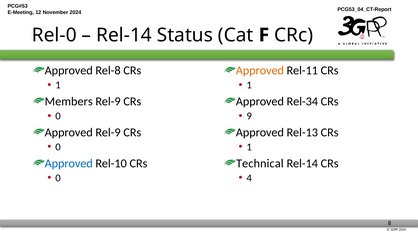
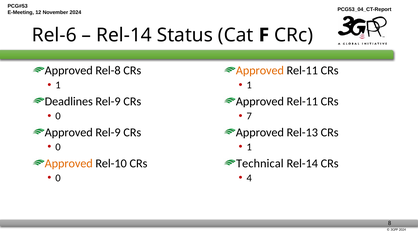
Rel-0: Rel-0 -> Rel-6 (54, 35)
Members: Members -> Deadlines (69, 102)
Rel-34: Rel-34 -> Rel-11 (302, 102)
9: 9 -> 7 (249, 116)
Approved colour: blue -> orange (69, 164)
